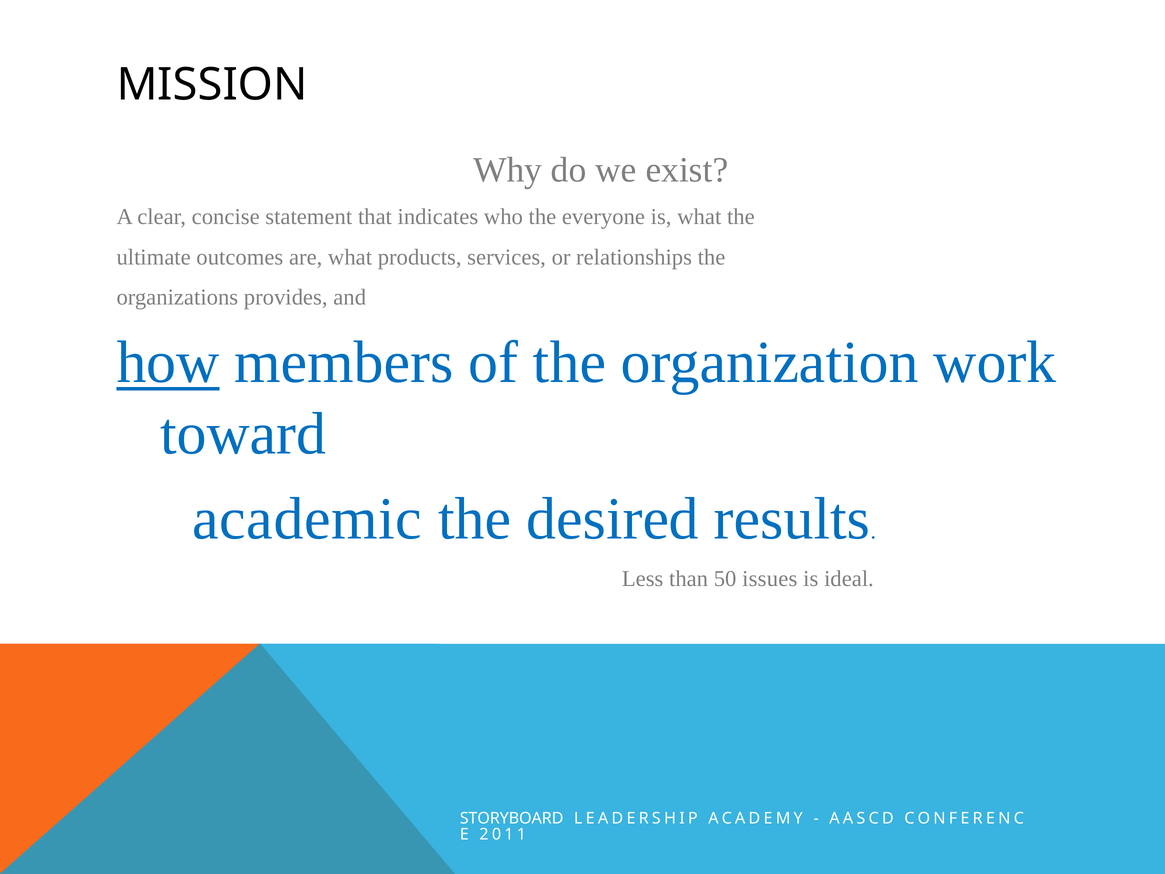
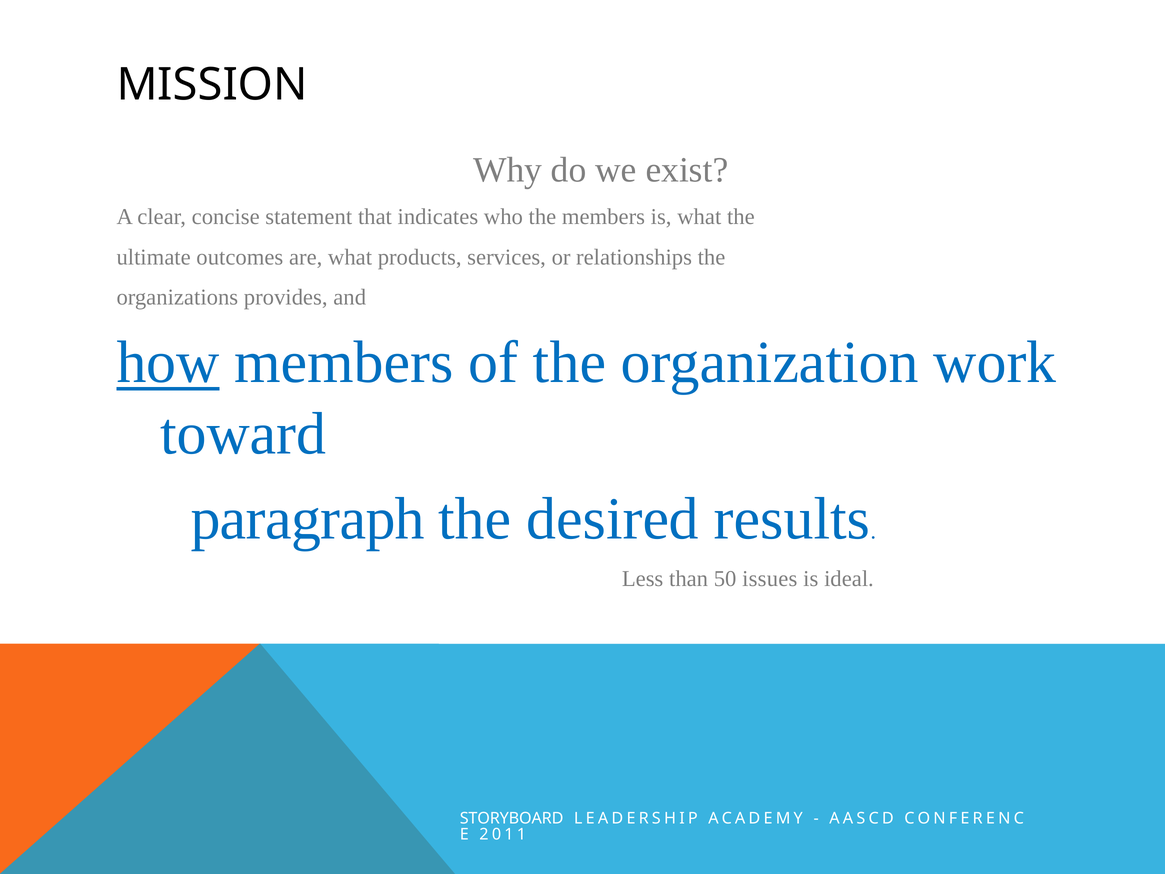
the everyone: everyone -> members (603, 217)
academic: academic -> paragraph (308, 519)
